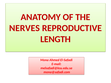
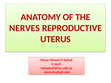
LENGTH: LENGTH -> UTERUS (56, 39)
